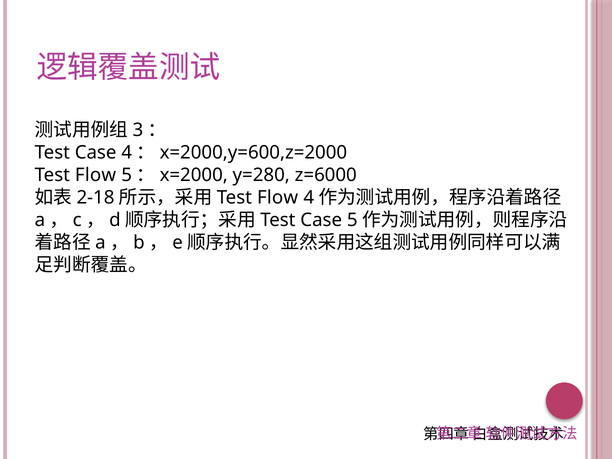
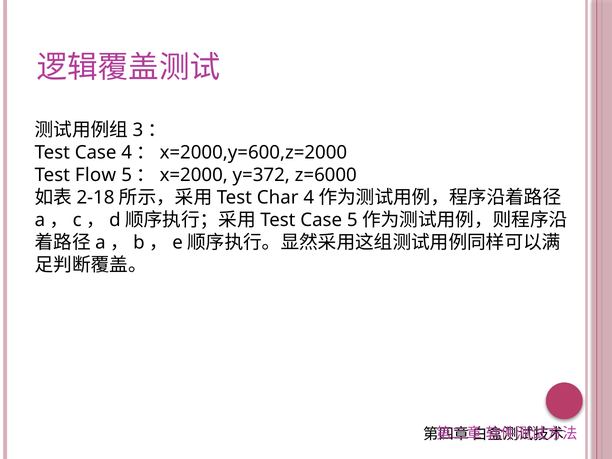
y=280: y=280 -> y=372 (261, 175)
Flow: Flow -> Char (278, 198)
